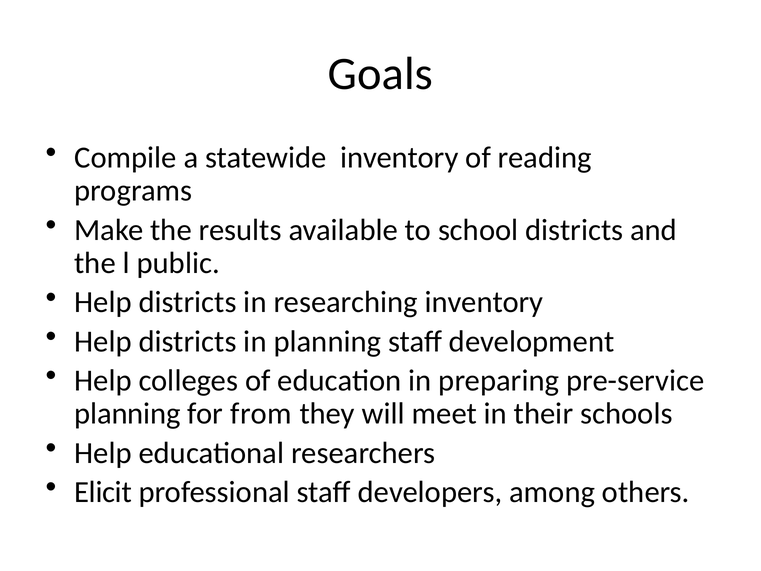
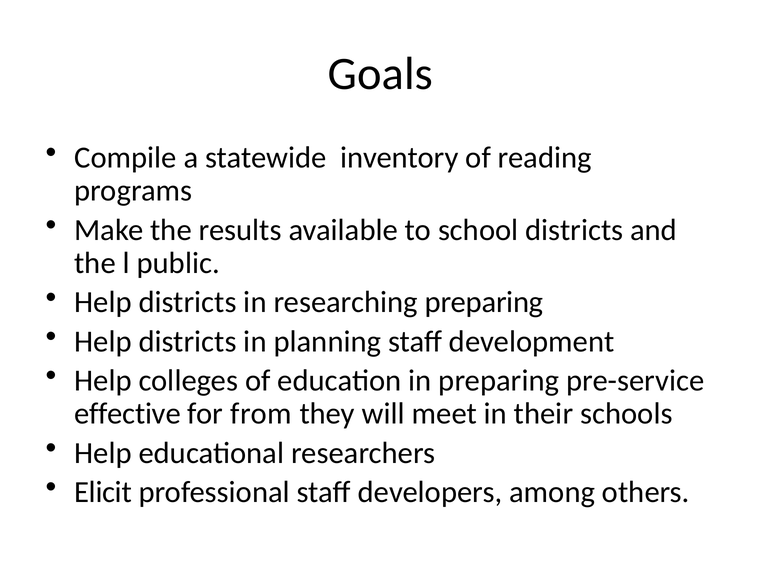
researching inventory: inventory -> preparing (484, 302)
planning: planning -> effective (127, 414)
